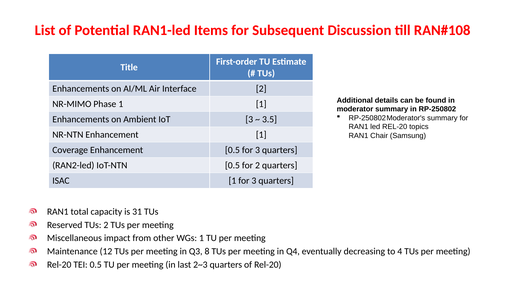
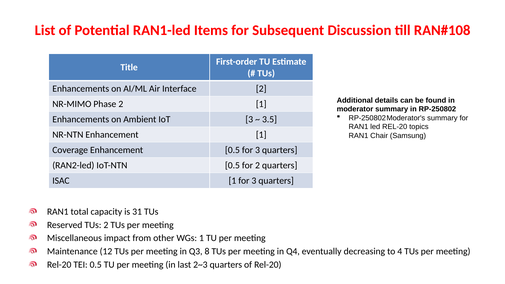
Phase 1: 1 -> 2 (121, 104)
